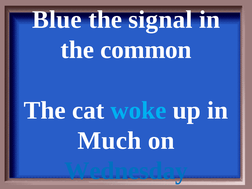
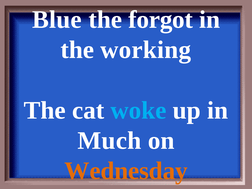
signal: signal -> forgot (161, 20)
common: common -> working (146, 50)
Wednesday colour: blue -> orange (126, 171)
